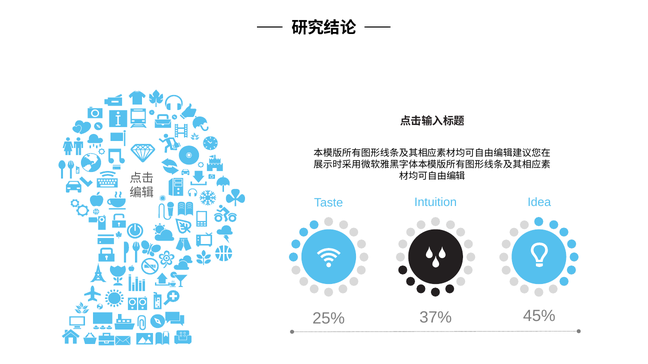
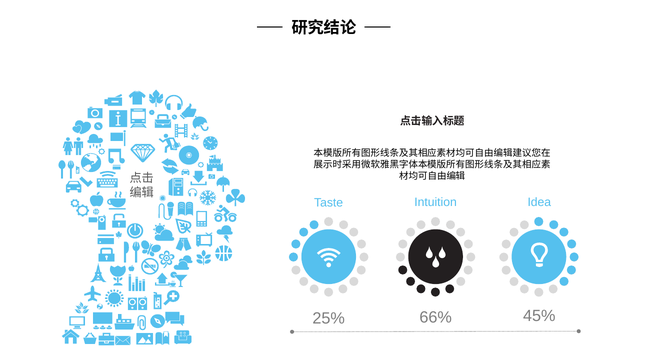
37%: 37% -> 66% (436, 318)
